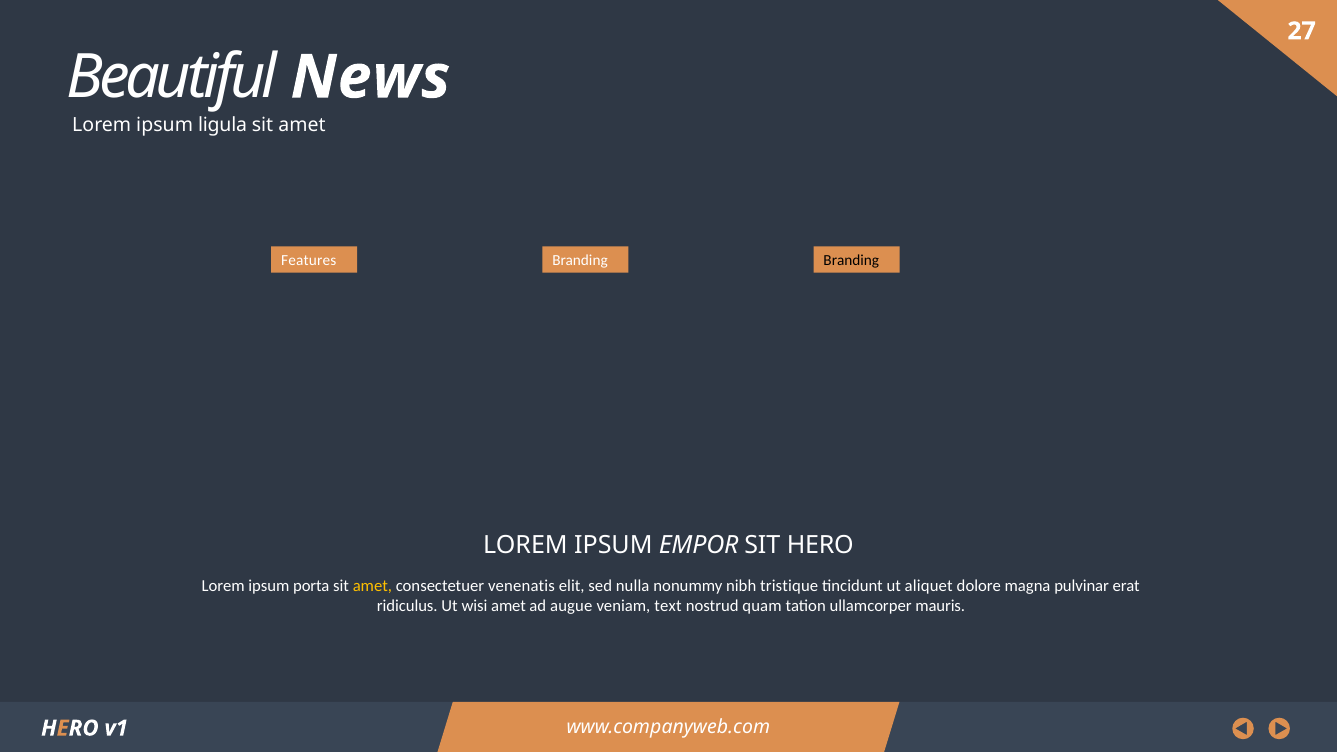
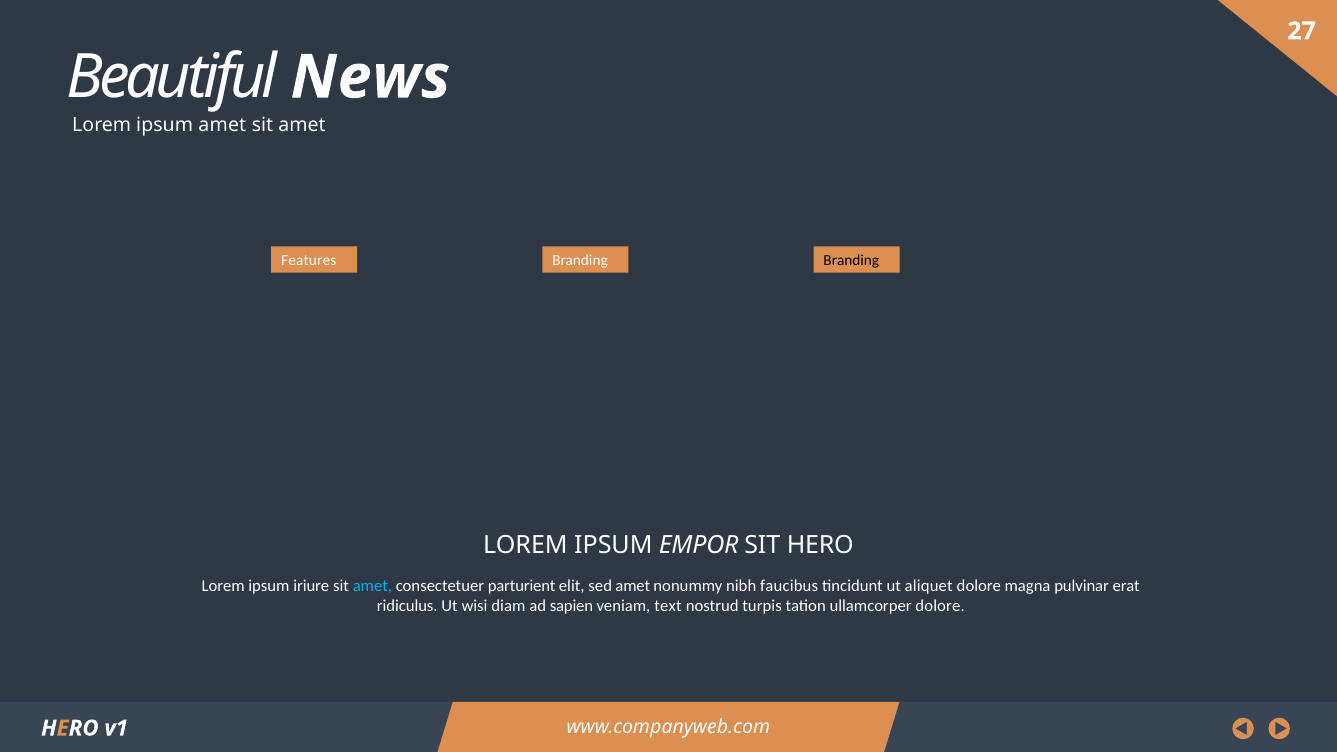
ipsum ligula: ligula -> amet (222, 125)
porta: porta -> iriure (311, 586)
amet colour: yellow -> light blue (372, 586)
venenatis: venenatis -> parturient (522, 586)
sed nulla: nulla -> amet (633, 586)
tristique: tristique -> faucibus (789, 586)
wisi amet: amet -> diam (508, 606)
augue: augue -> sapien (571, 606)
quam: quam -> turpis (762, 606)
ullamcorper mauris: mauris -> dolore (940, 606)
